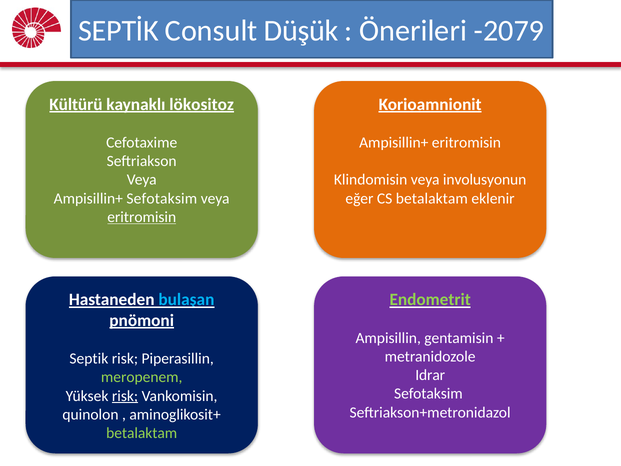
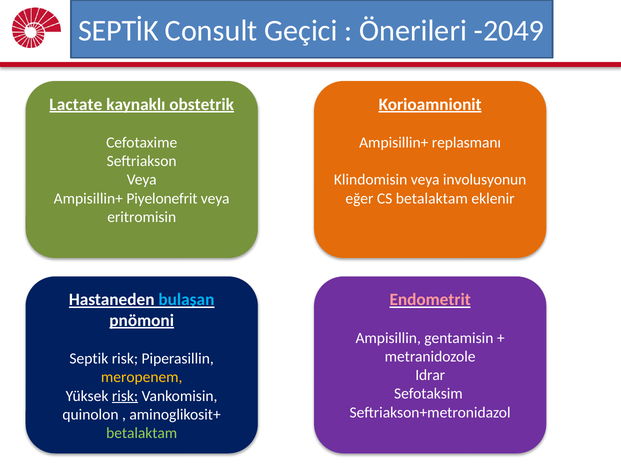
Düşük: Düşük -> Geçici (301, 31)
-2079: -2079 -> -2049 (509, 31)
Kültürü: Kültürü -> Lactate (76, 104)
lökositoz: lökositoz -> obstetrik (202, 104)
Ampisillin+ eritromisin: eritromisin -> replasmanı (466, 142)
Ampisillin+ Sefotaksim: Sefotaksim -> Piyelonefrit (162, 198)
eritromisin underline: present -> none (142, 217)
Endometrit colour: light green -> pink (430, 300)
meropenem colour: light green -> yellow (142, 377)
